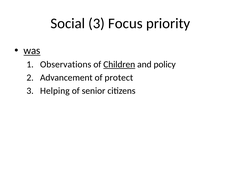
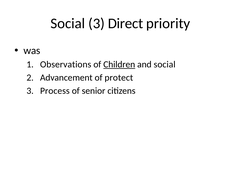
Focus: Focus -> Direct (125, 23)
was underline: present -> none (32, 51)
and policy: policy -> social (165, 64)
Helping: Helping -> Process (55, 91)
